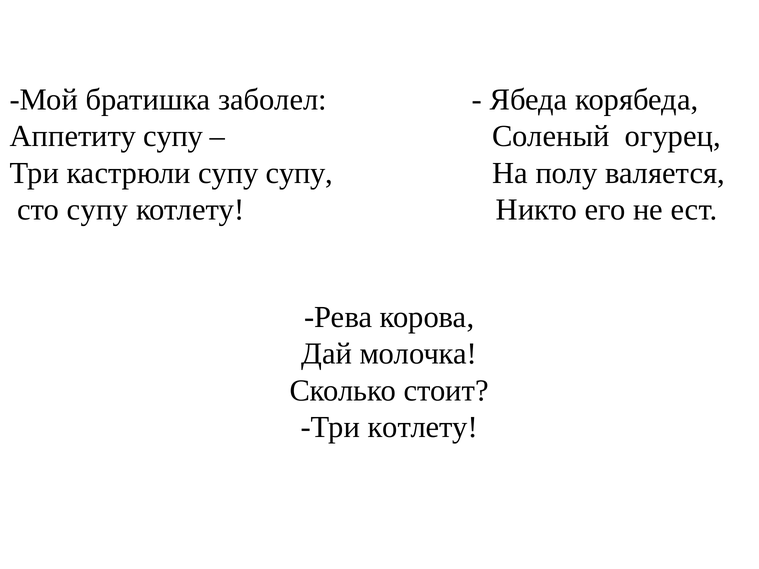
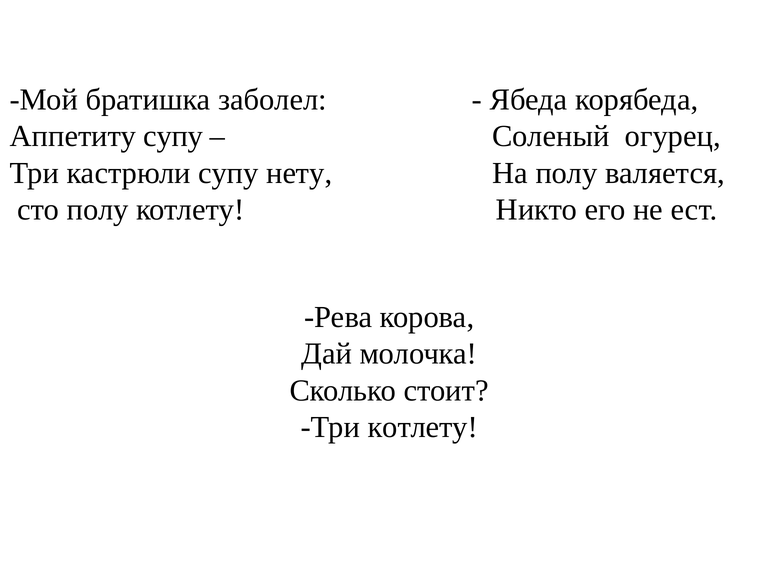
супу супу: супу -> нету (299, 173)
сто супу: супу -> полу (98, 210)
